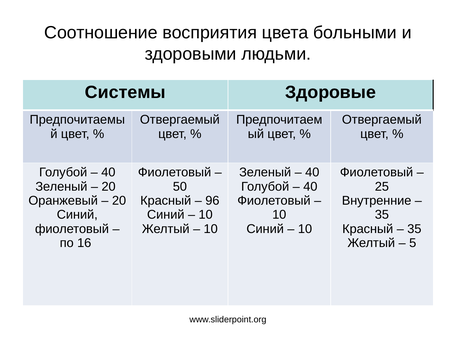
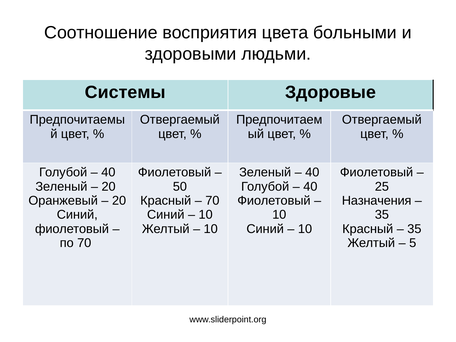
96: 96 -> 70 (212, 201)
Внутренние: Внутренние -> Назначения (377, 201)
по 16: 16 -> 70 (84, 243)
